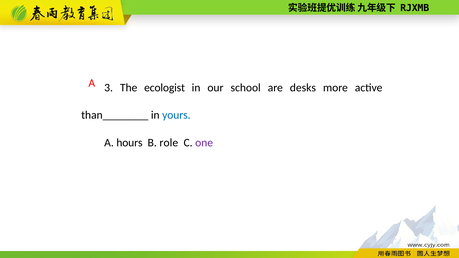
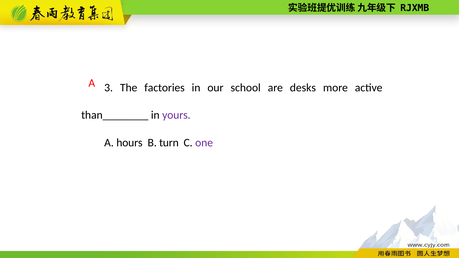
ecologist: ecologist -> factories (165, 88)
yours colour: blue -> purple (176, 115)
role: role -> turn (169, 143)
